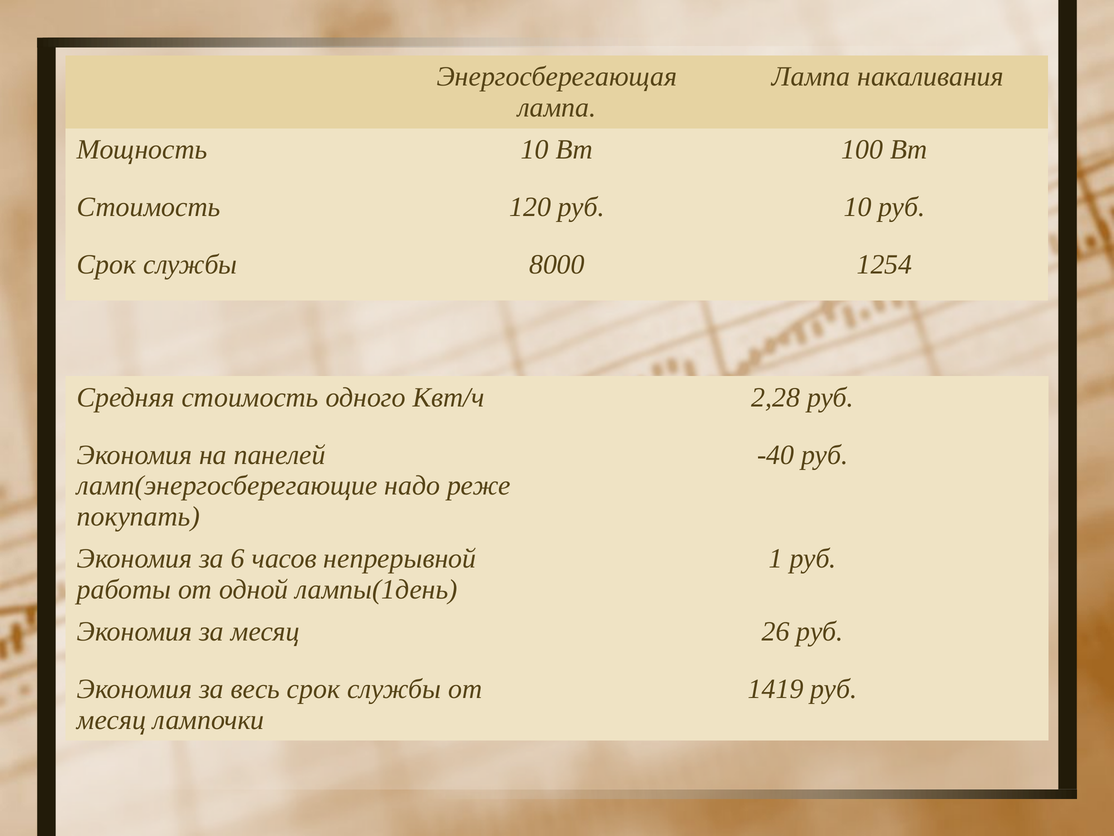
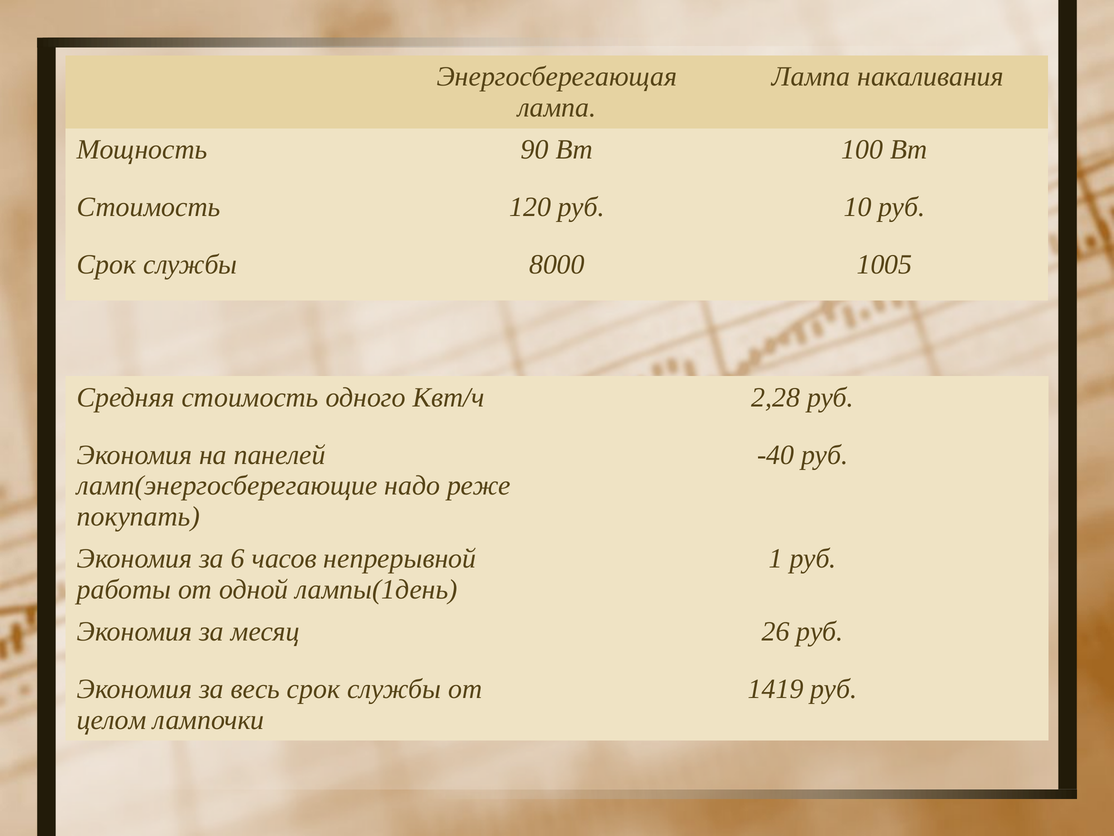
Мощность 10: 10 -> 90 (535, 149)
1254: 1254 -> 1005 (884, 264)
месяц: месяц -> целом (112, 719)
